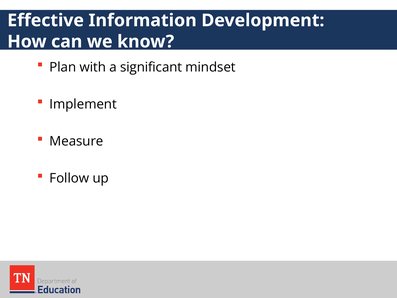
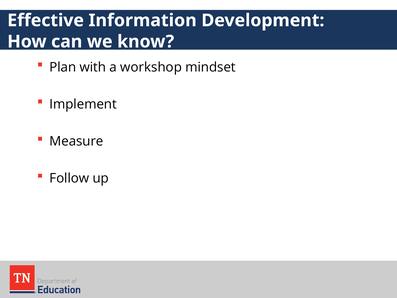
significant: significant -> workshop (151, 67)
